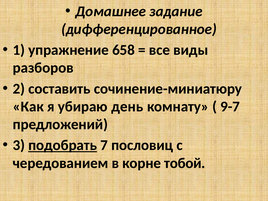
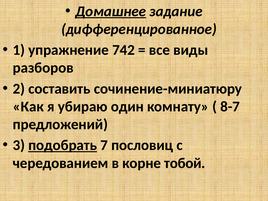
Домашнее underline: none -> present (111, 11)
658: 658 -> 742 (124, 50)
день: день -> один (127, 107)
9-7: 9-7 -> 8-7 (230, 107)
